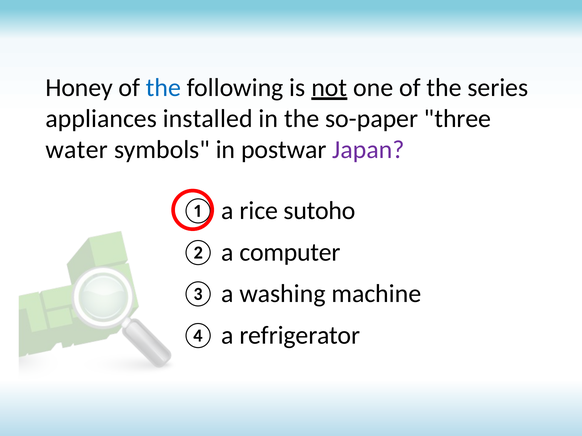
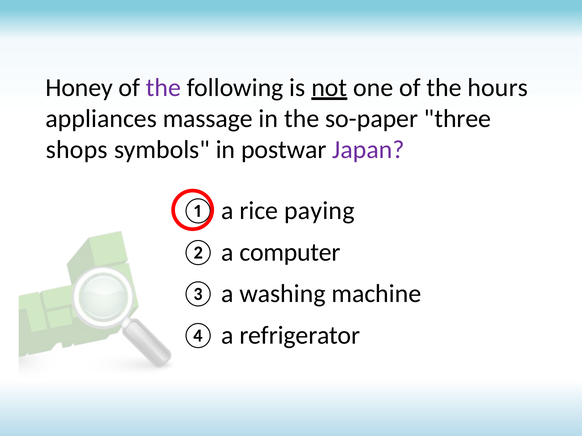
the colour: blue -> purple (163, 88)
series: series -> hours (498, 88)
installed: installed -> massage (208, 119)
water: water -> shops (77, 150)
sutoho: sutoho -> paying (319, 211)
